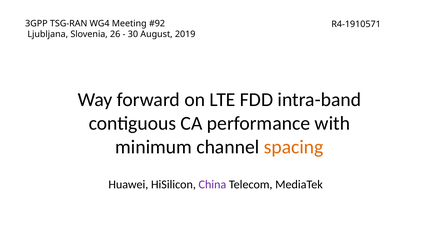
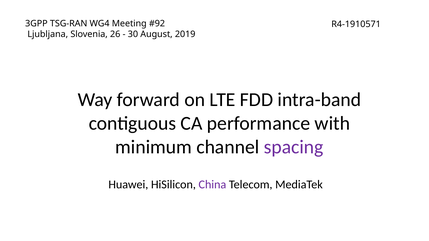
spacing colour: orange -> purple (294, 147)
